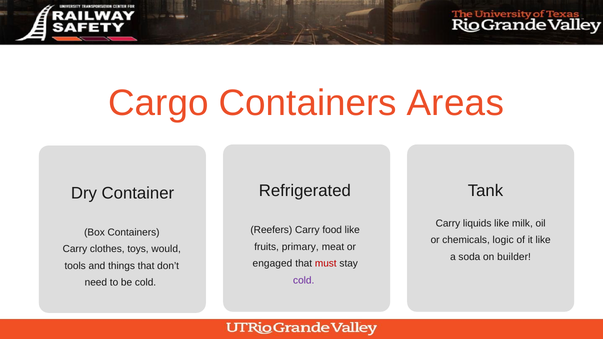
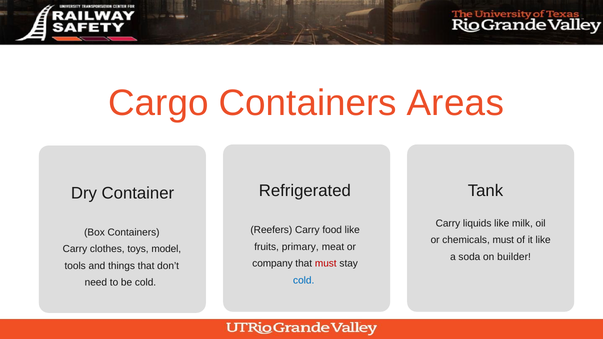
chemicals logic: logic -> must (503, 240)
would: would -> model (166, 249)
engaged: engaged -> company (273, 264)
cold colour: purple -> blue (304, 281)
